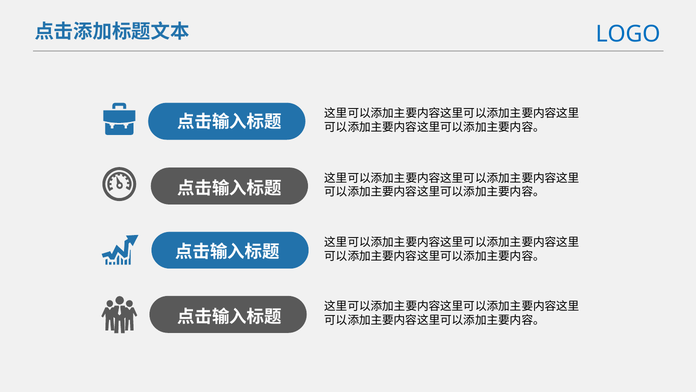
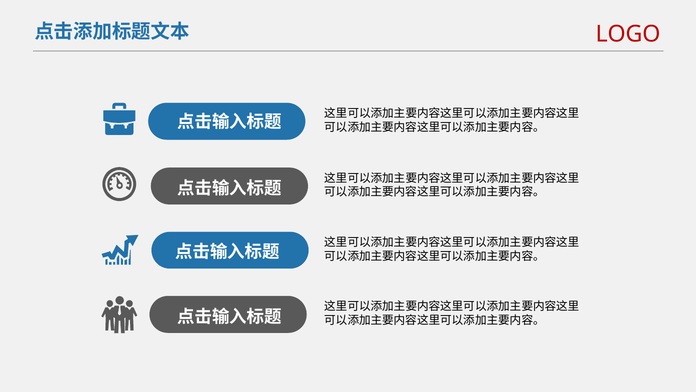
LOGO colour: blue -> red (628, 34)
